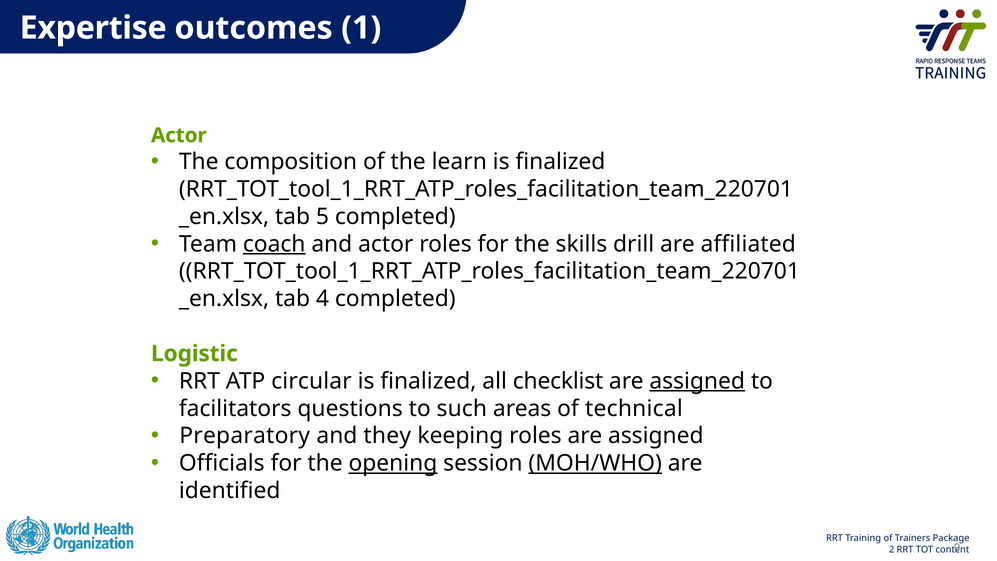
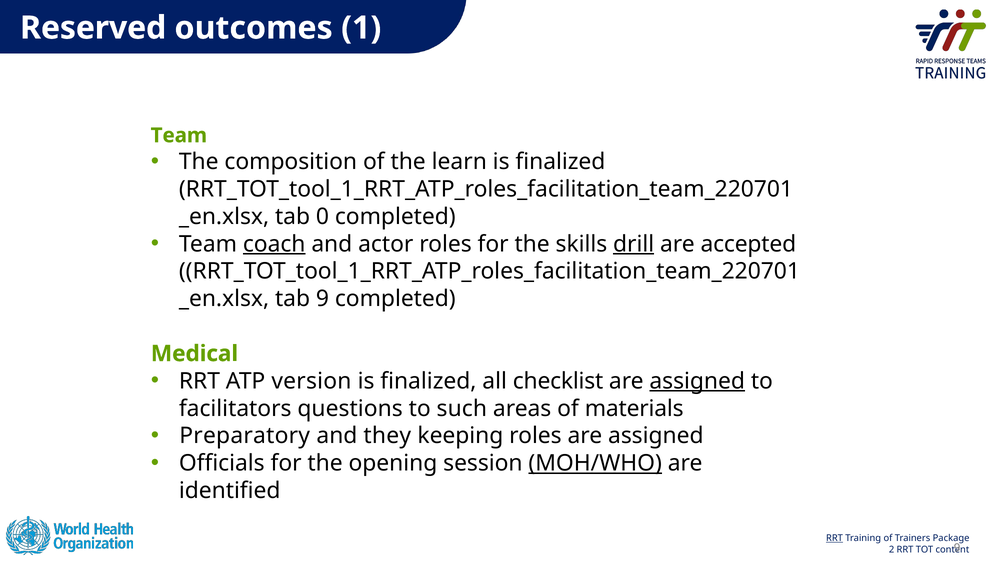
Expertise: Expertise -> Reserved (93, 28)
Actor: Actor -> Team (179, 135)
5: 5 -> 0 (323, 216)
drill underline: none -> present (634, 244)
affiliated: affiliated -> accepted (748, 244)
tab 4: 4 -> 9 (323, 299)
Logistic: Logistic -> Medical (194, 354)
circular: circular -> version (311, 381)
technical: technical -> materials (634, 408)
opening underline: present -> none (393, 463)
RRT underline: none -> present (834, 538)
